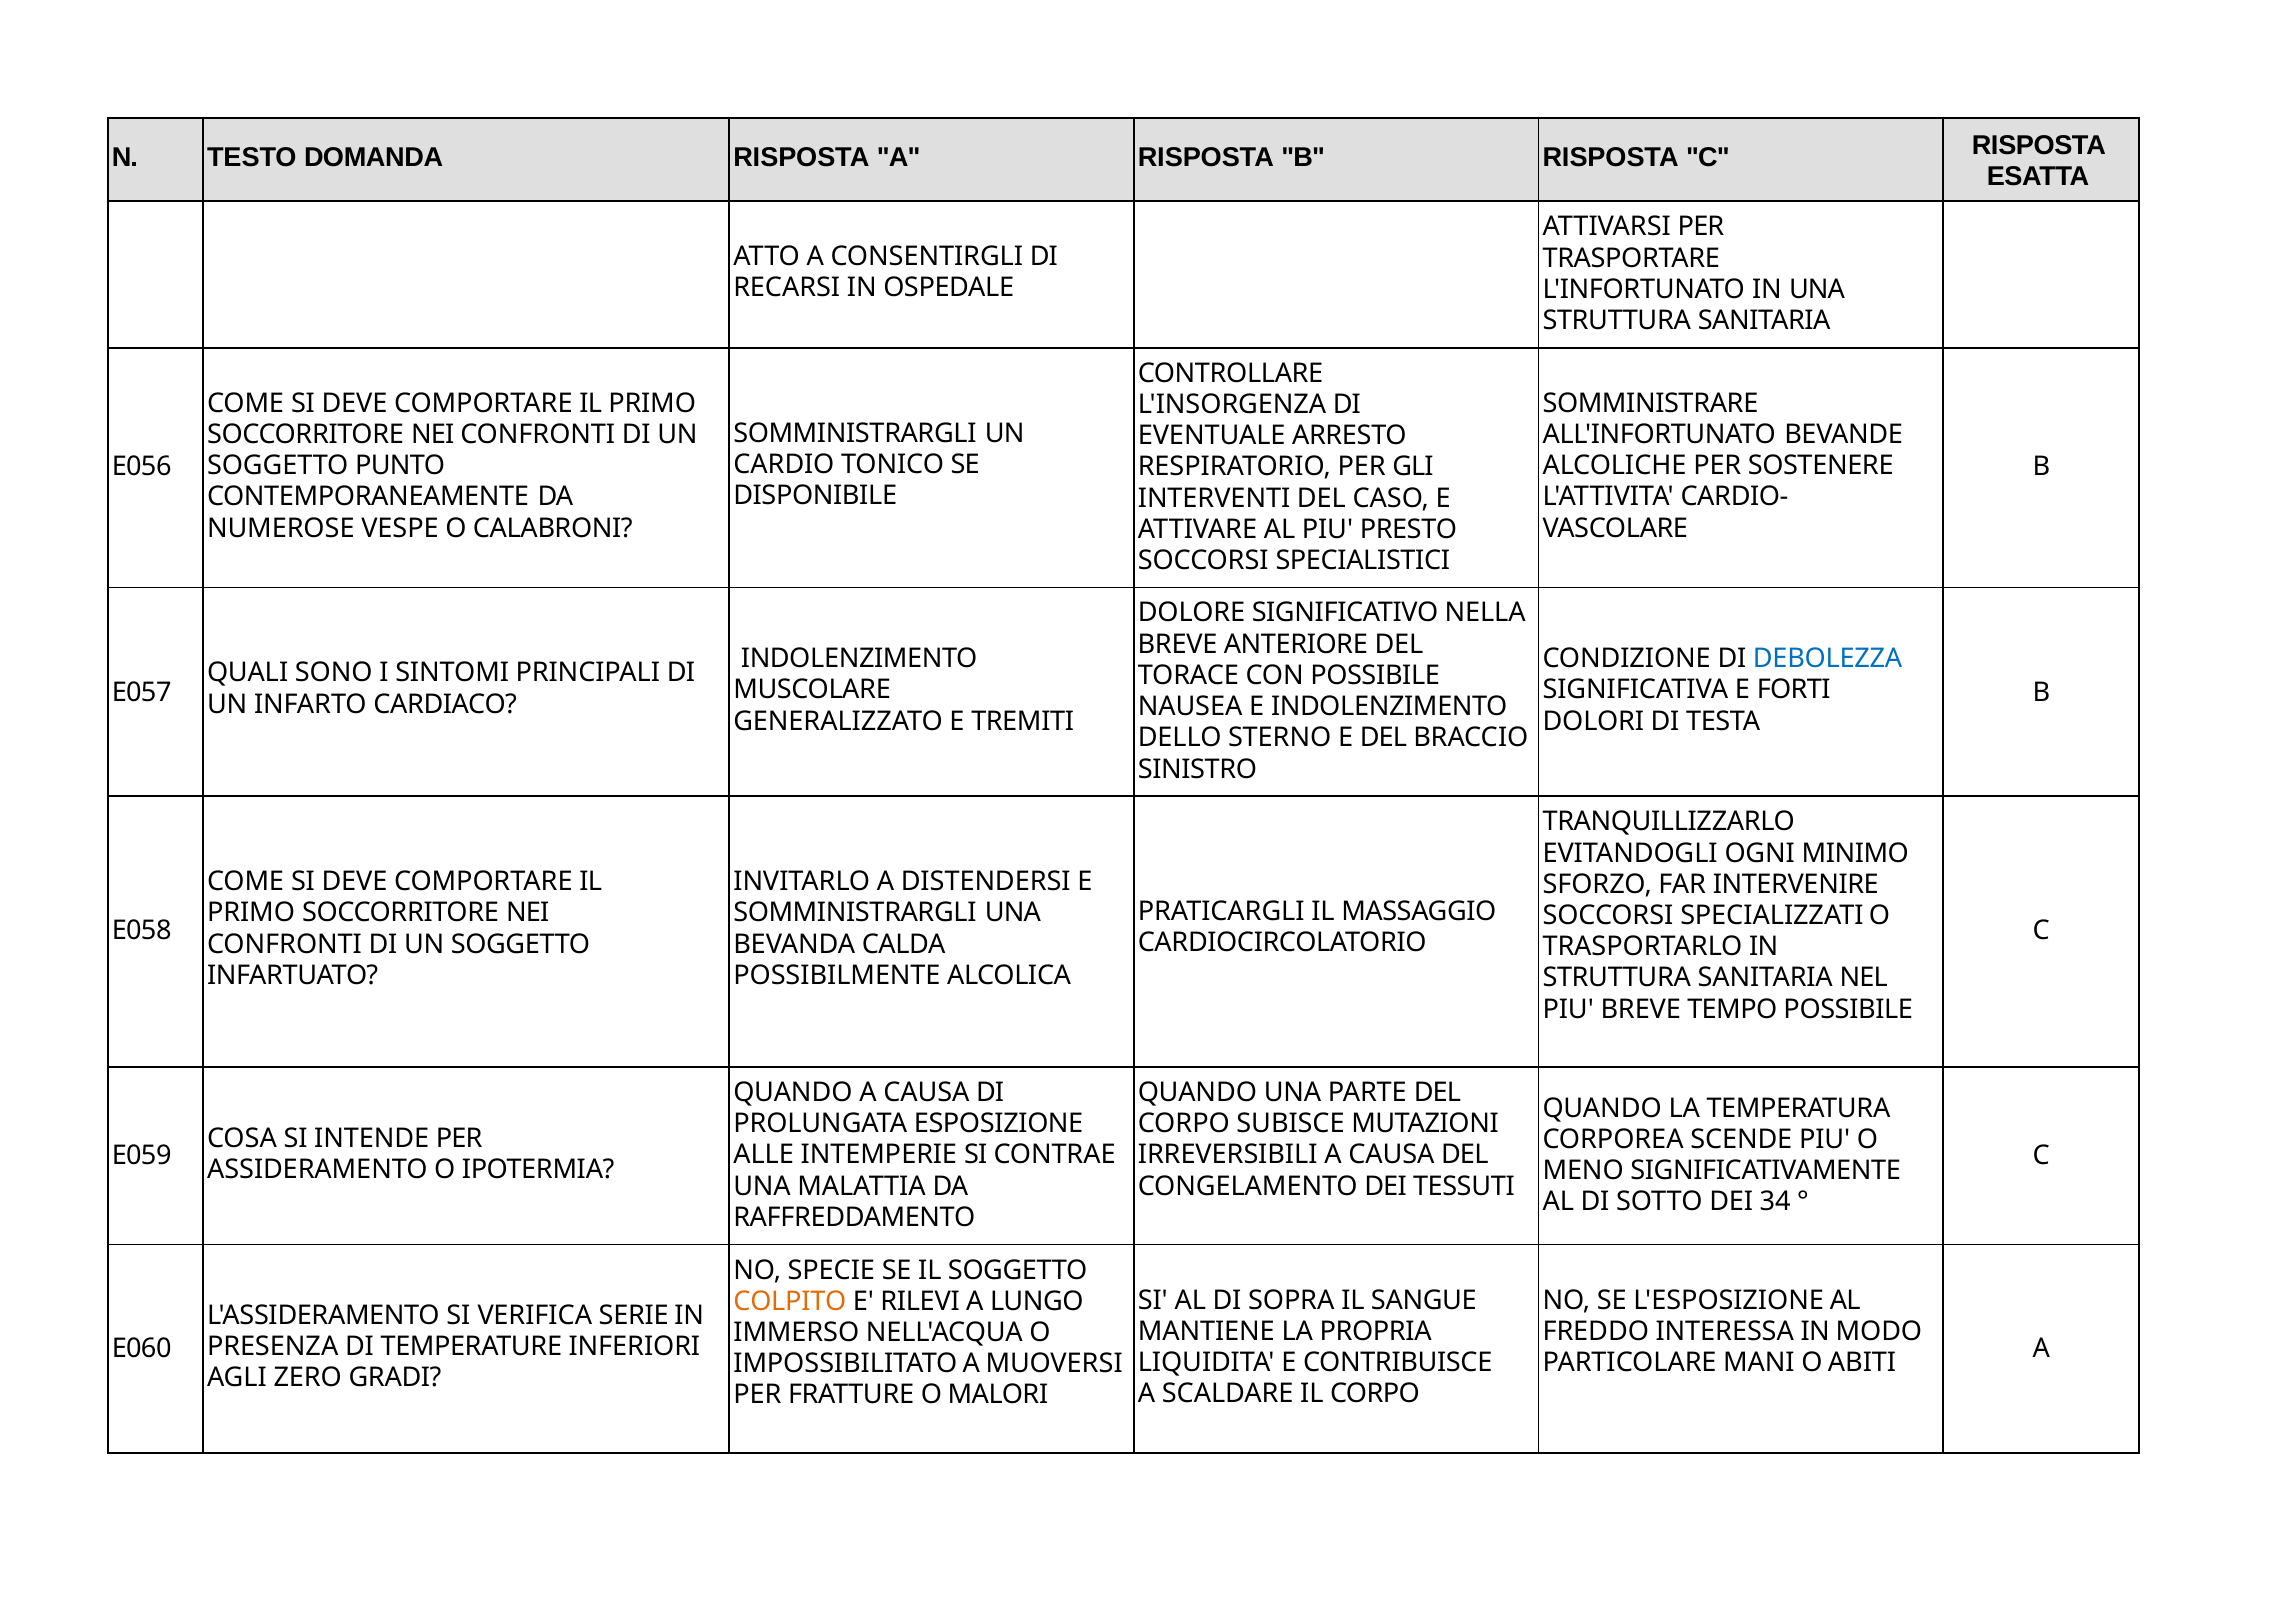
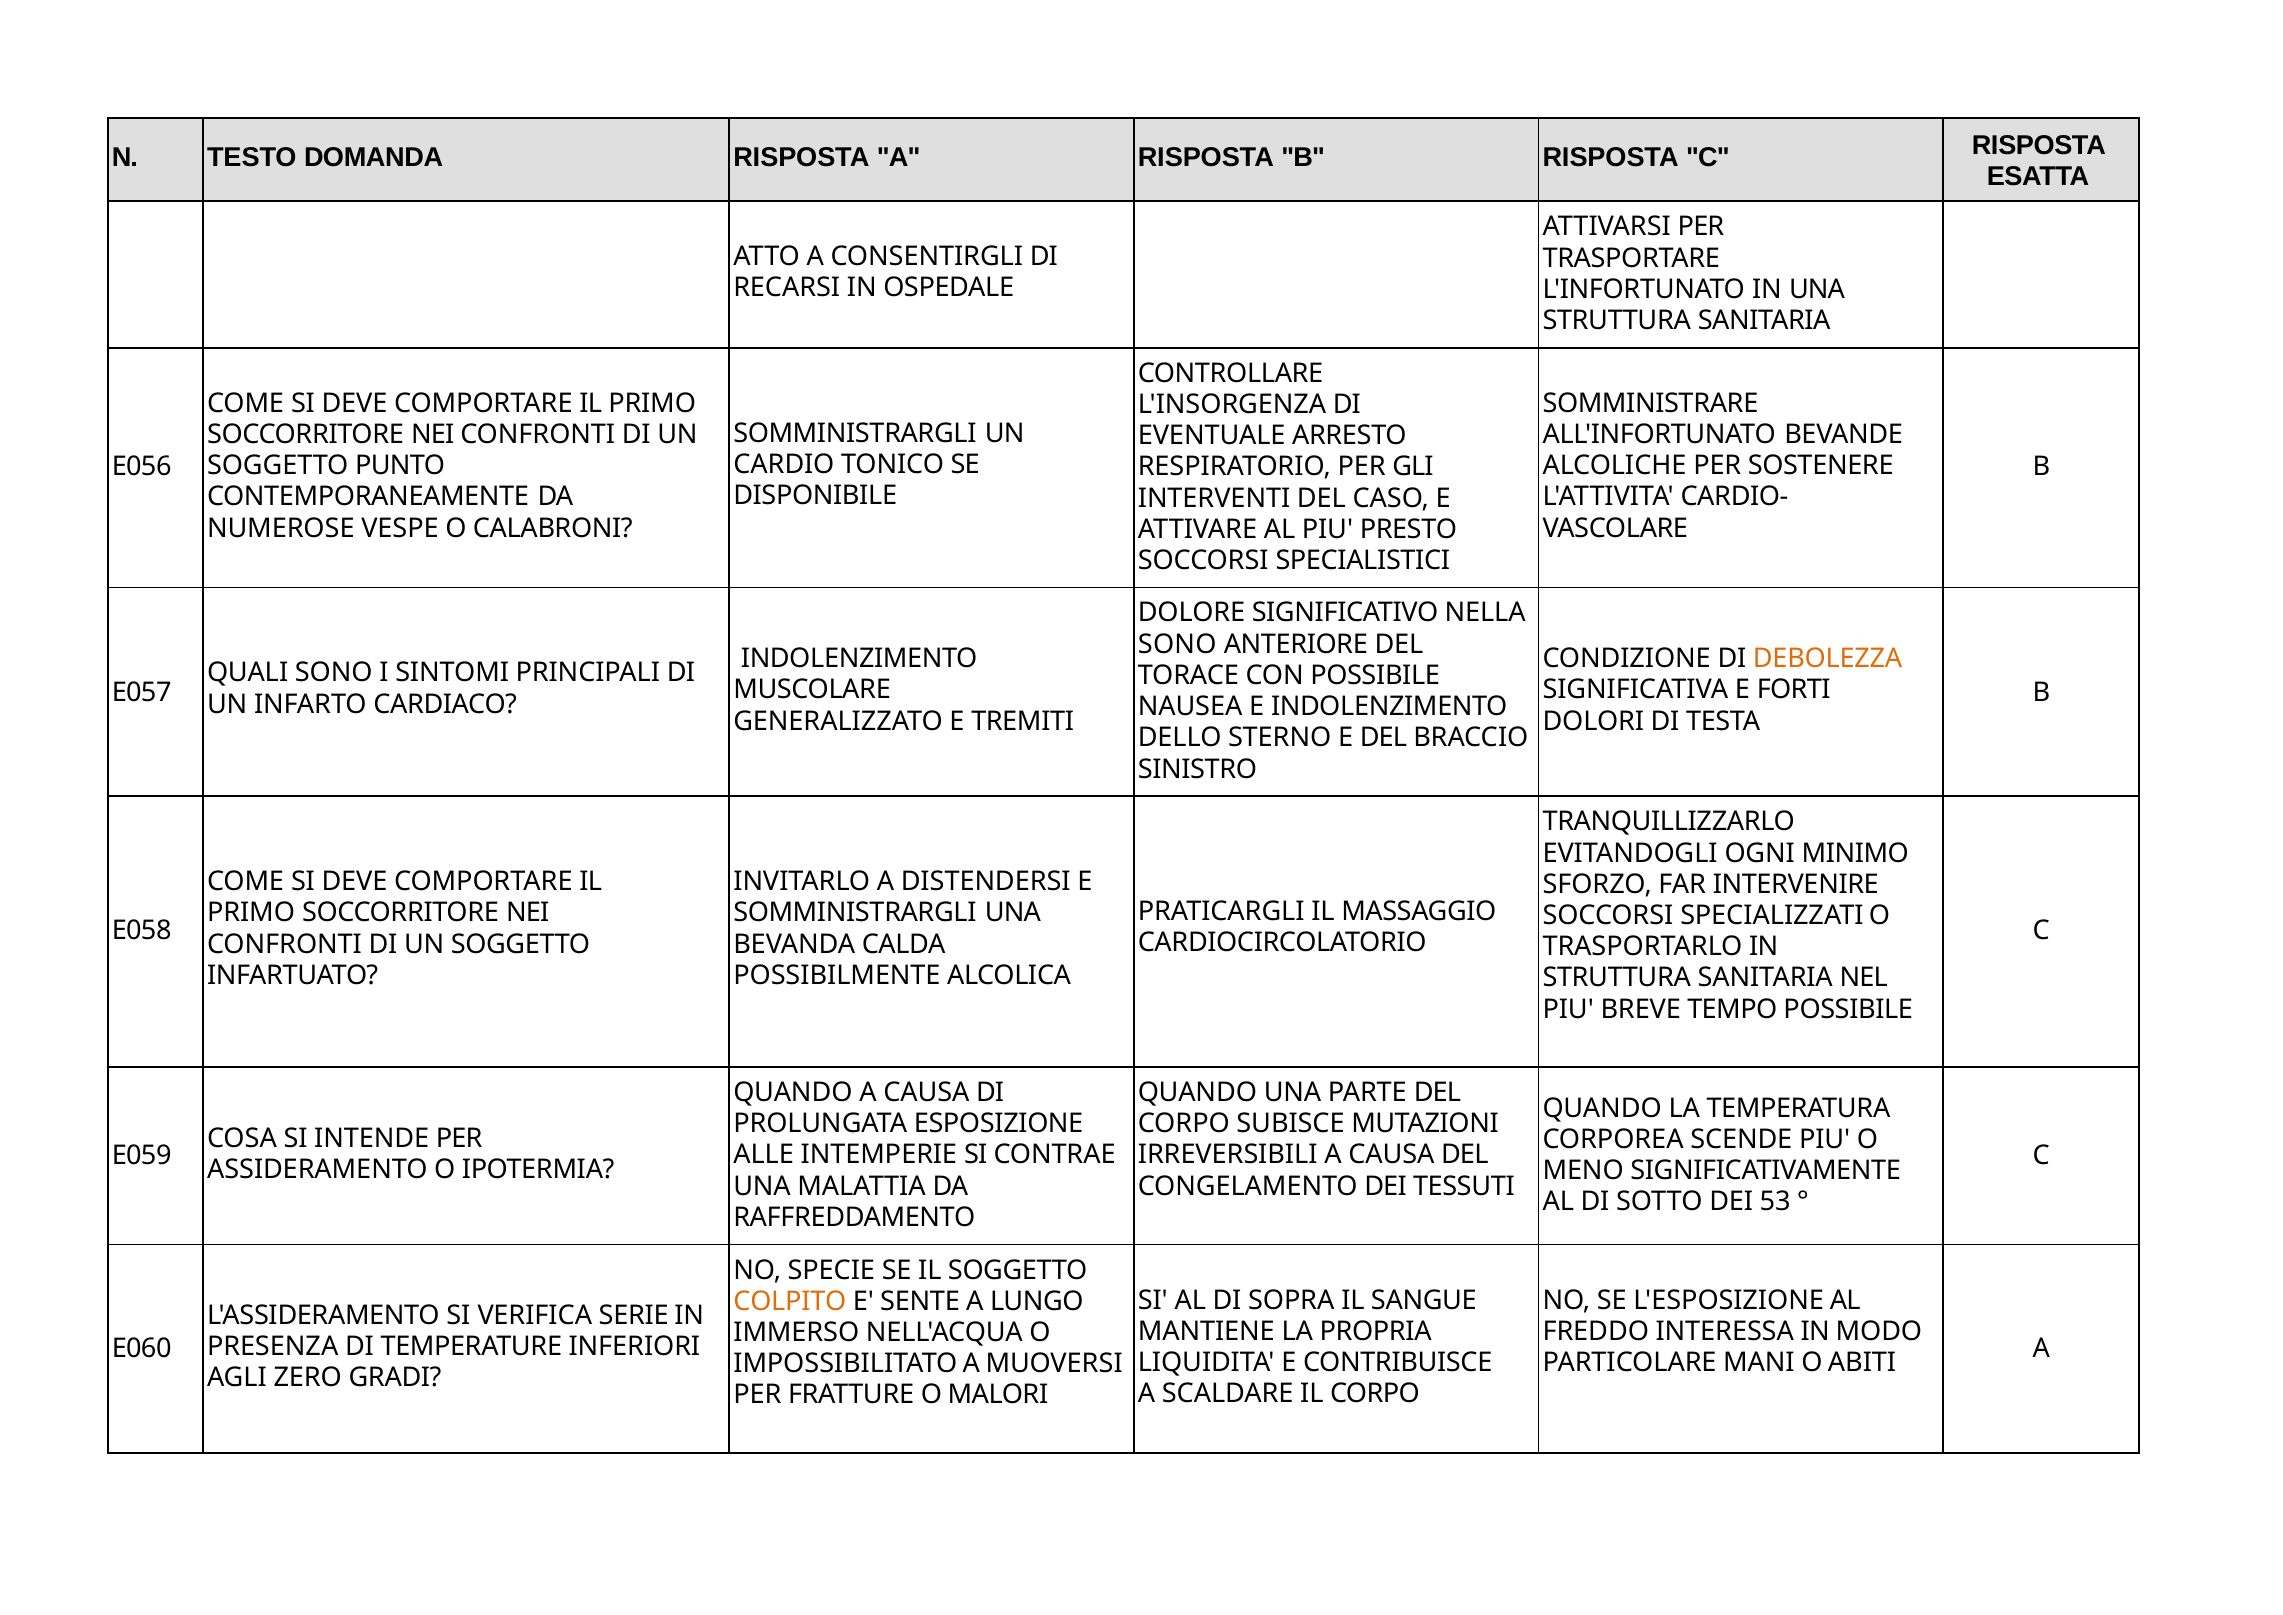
BREVE: BREVE -> SONO (1177, 644)
DEBOLEZZA colour: blue -> orange (1828, 659)
34: 34 -> 53 (1775, 1202)
RILEVI: RILEVI -> SENTE (920, 1301)
